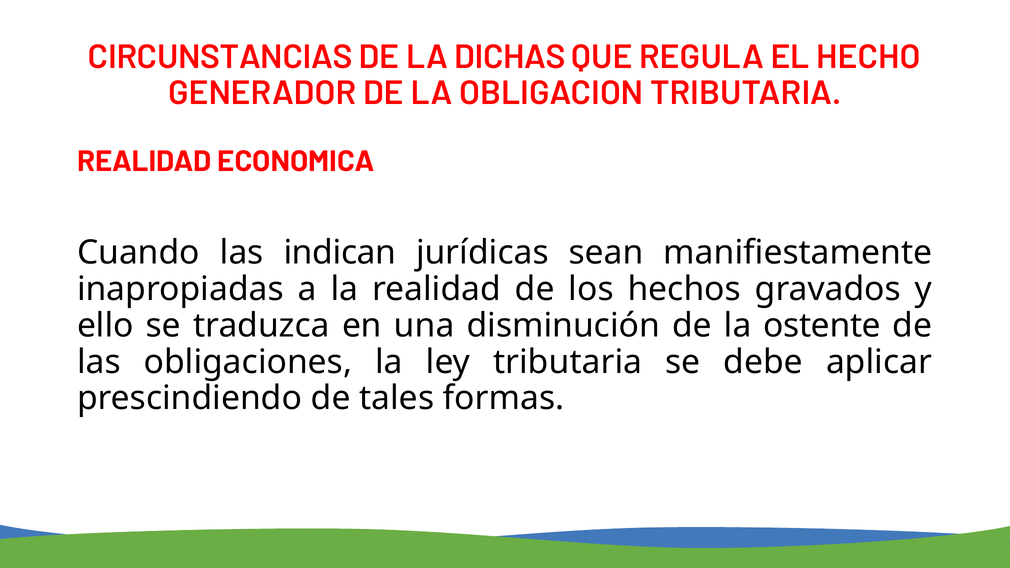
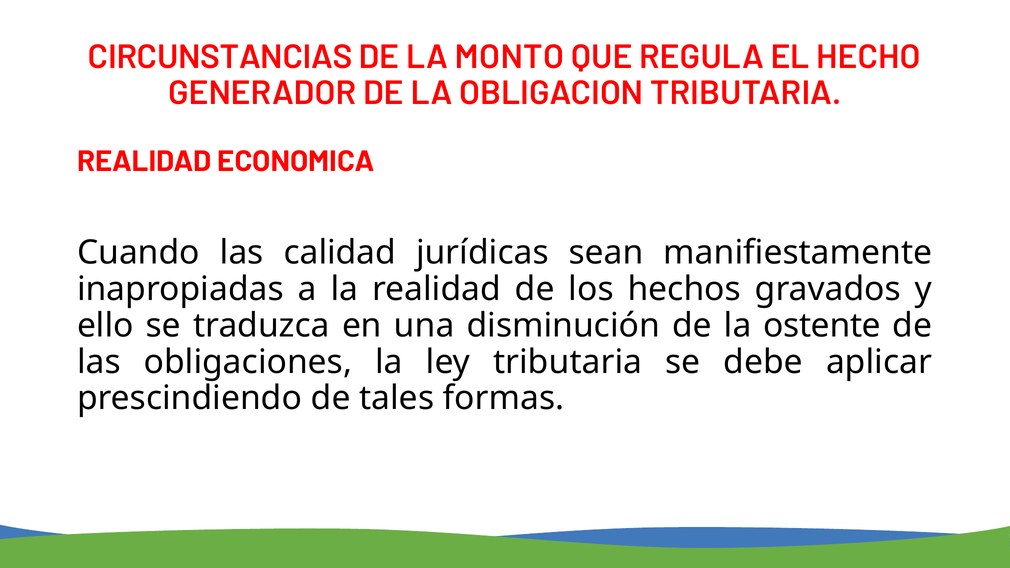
DICHAS: DICHAS -> MONTO (510, 57)
indican: indican -> calidad (340, 253)
